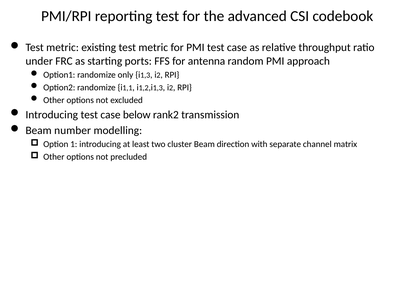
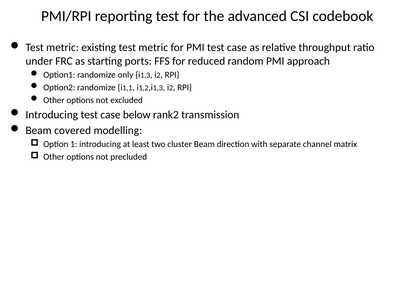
antenna: antenna -> reduced (207, 61)
number: number -> covered (73, 130)
